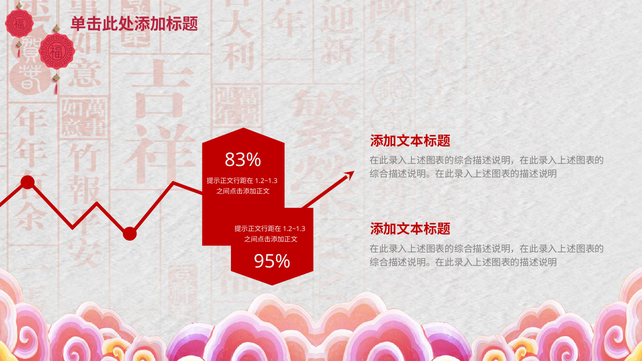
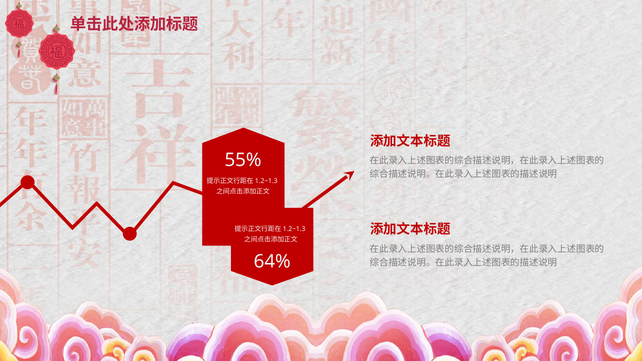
83%: 83% -> 55% (243, 160)
95%: 95% -> 64% (272, 262)
